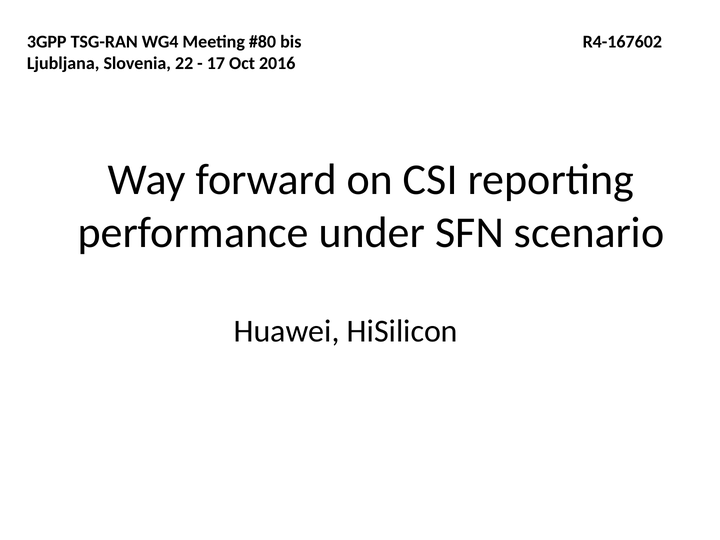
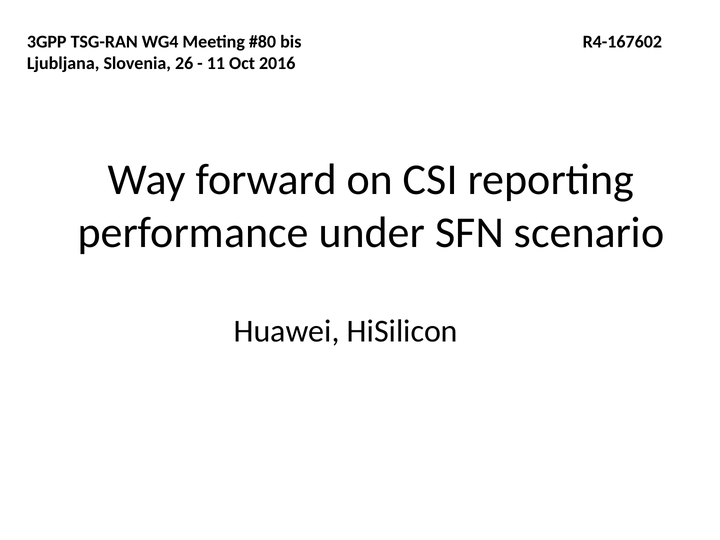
22: 22 -> 26 (184, 63)
17: 17 -> 11 (216, 63)
